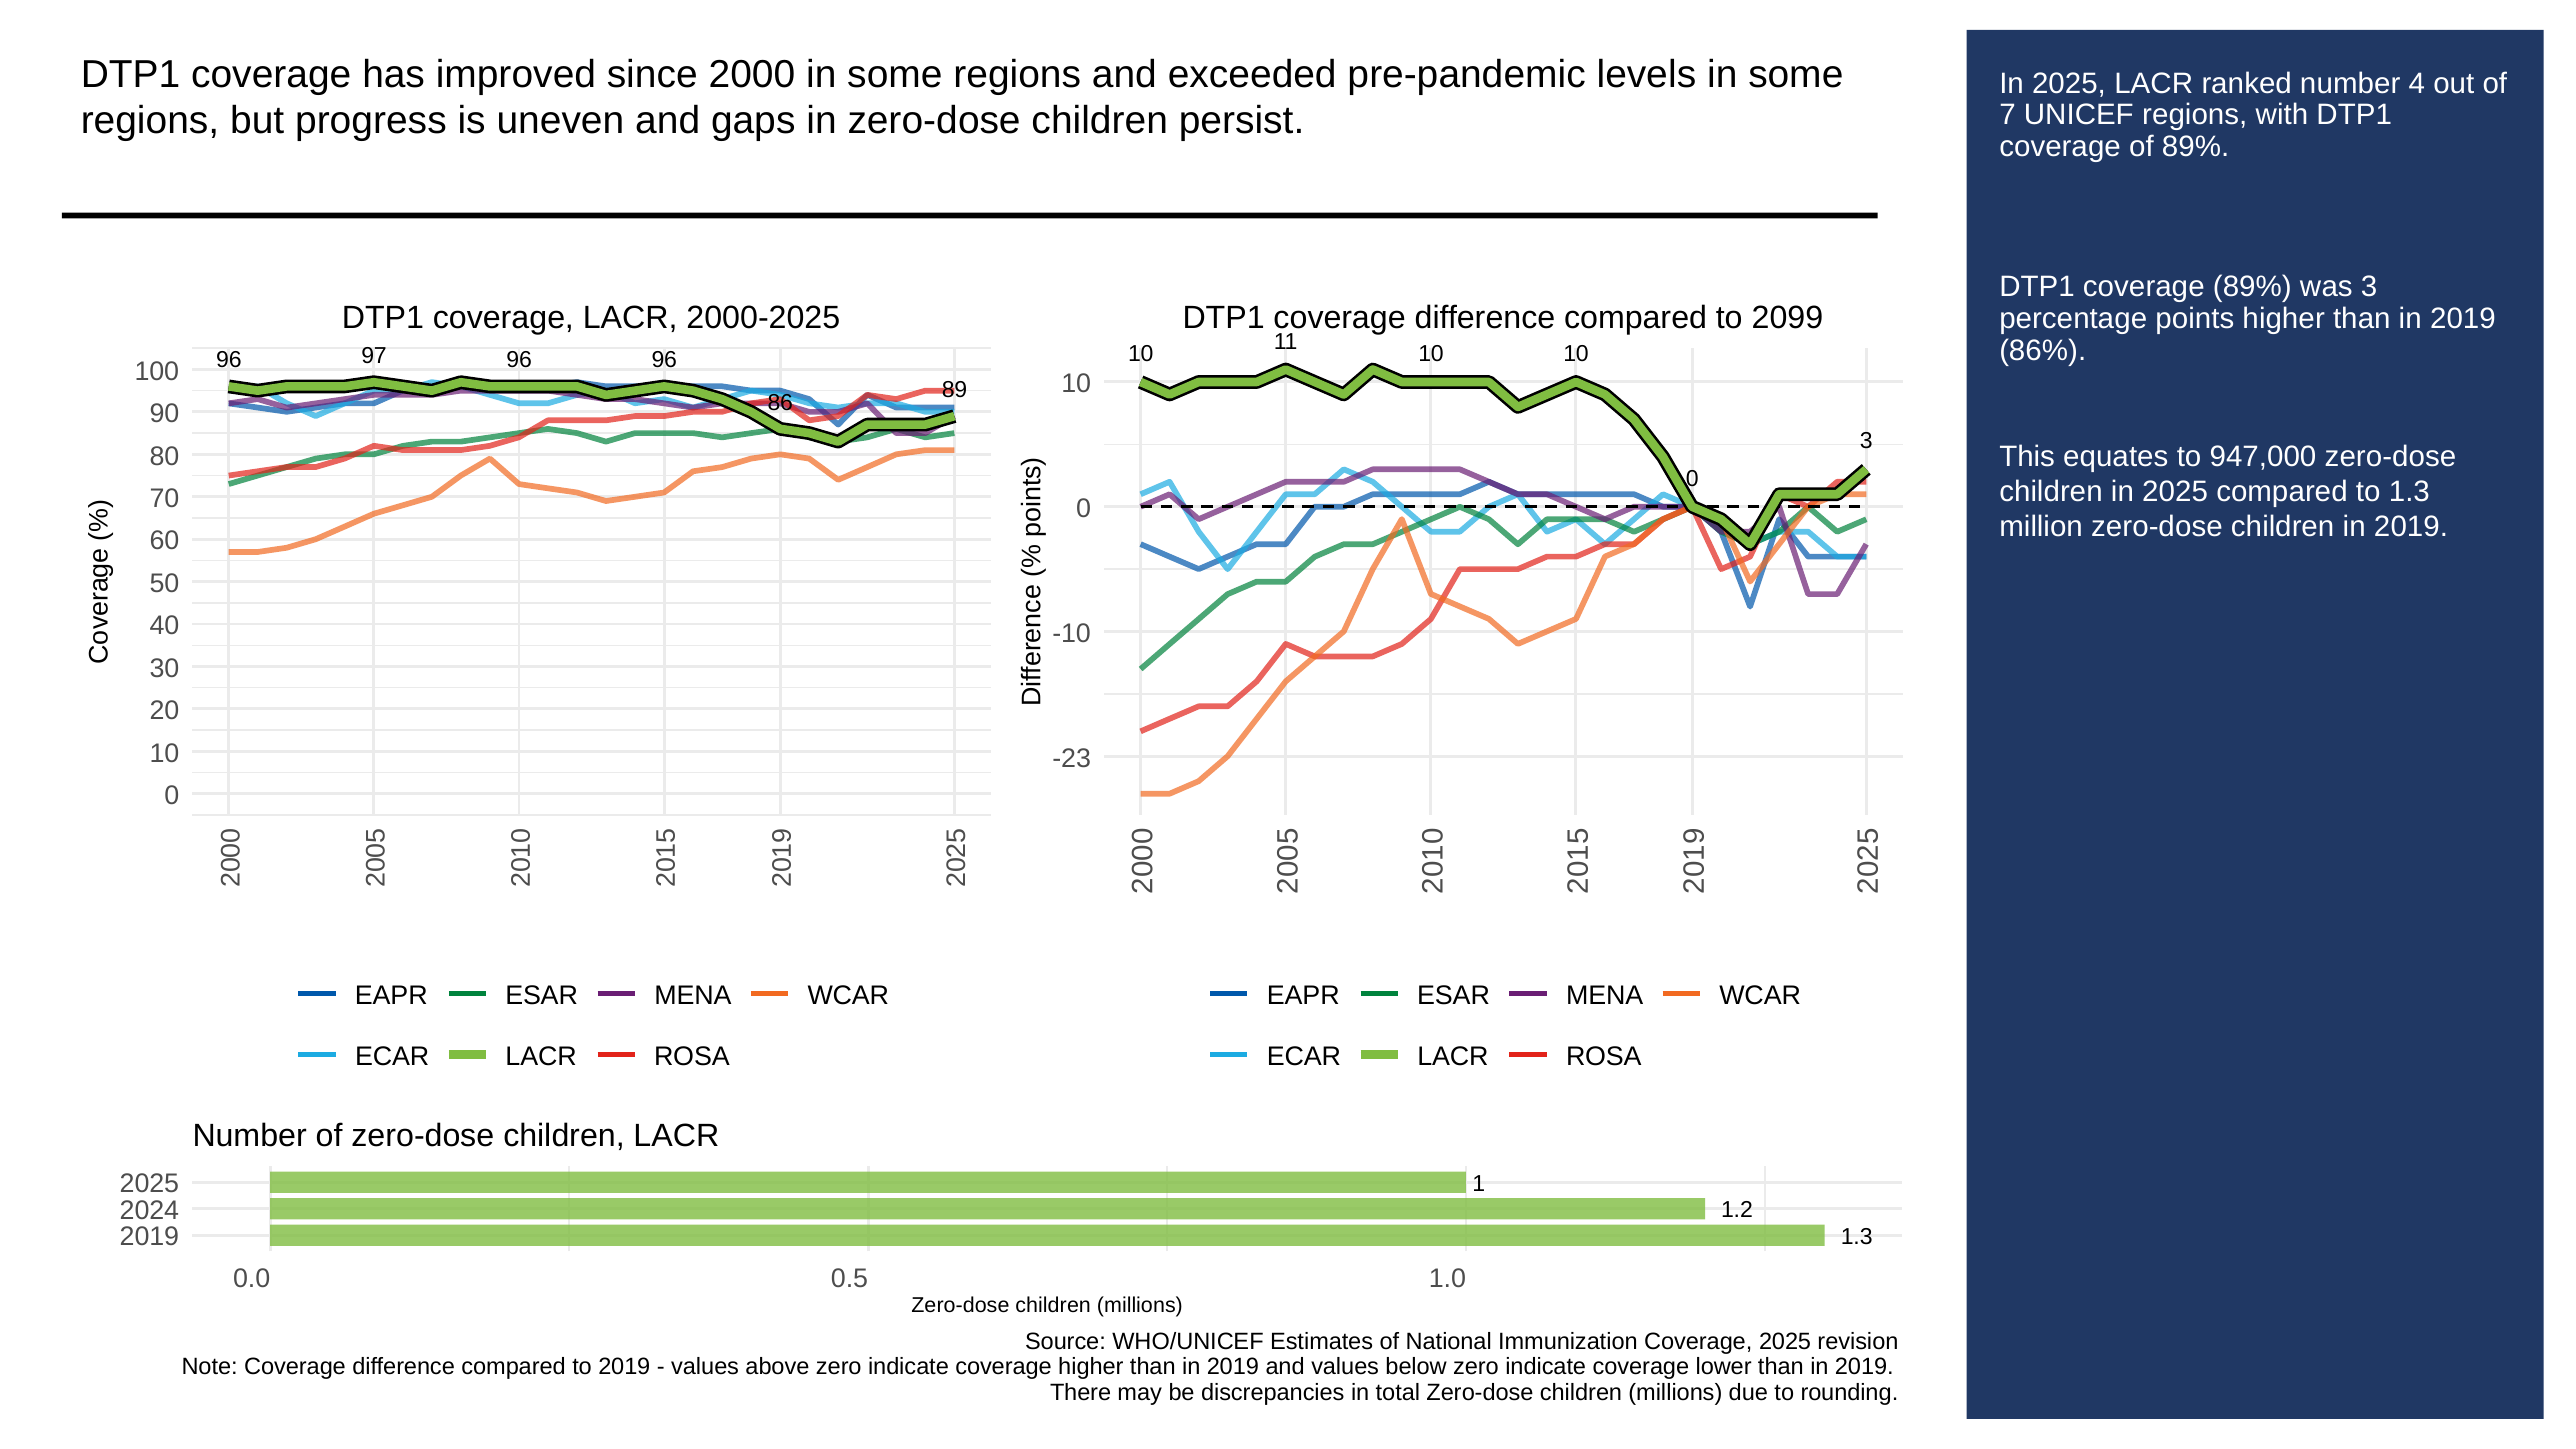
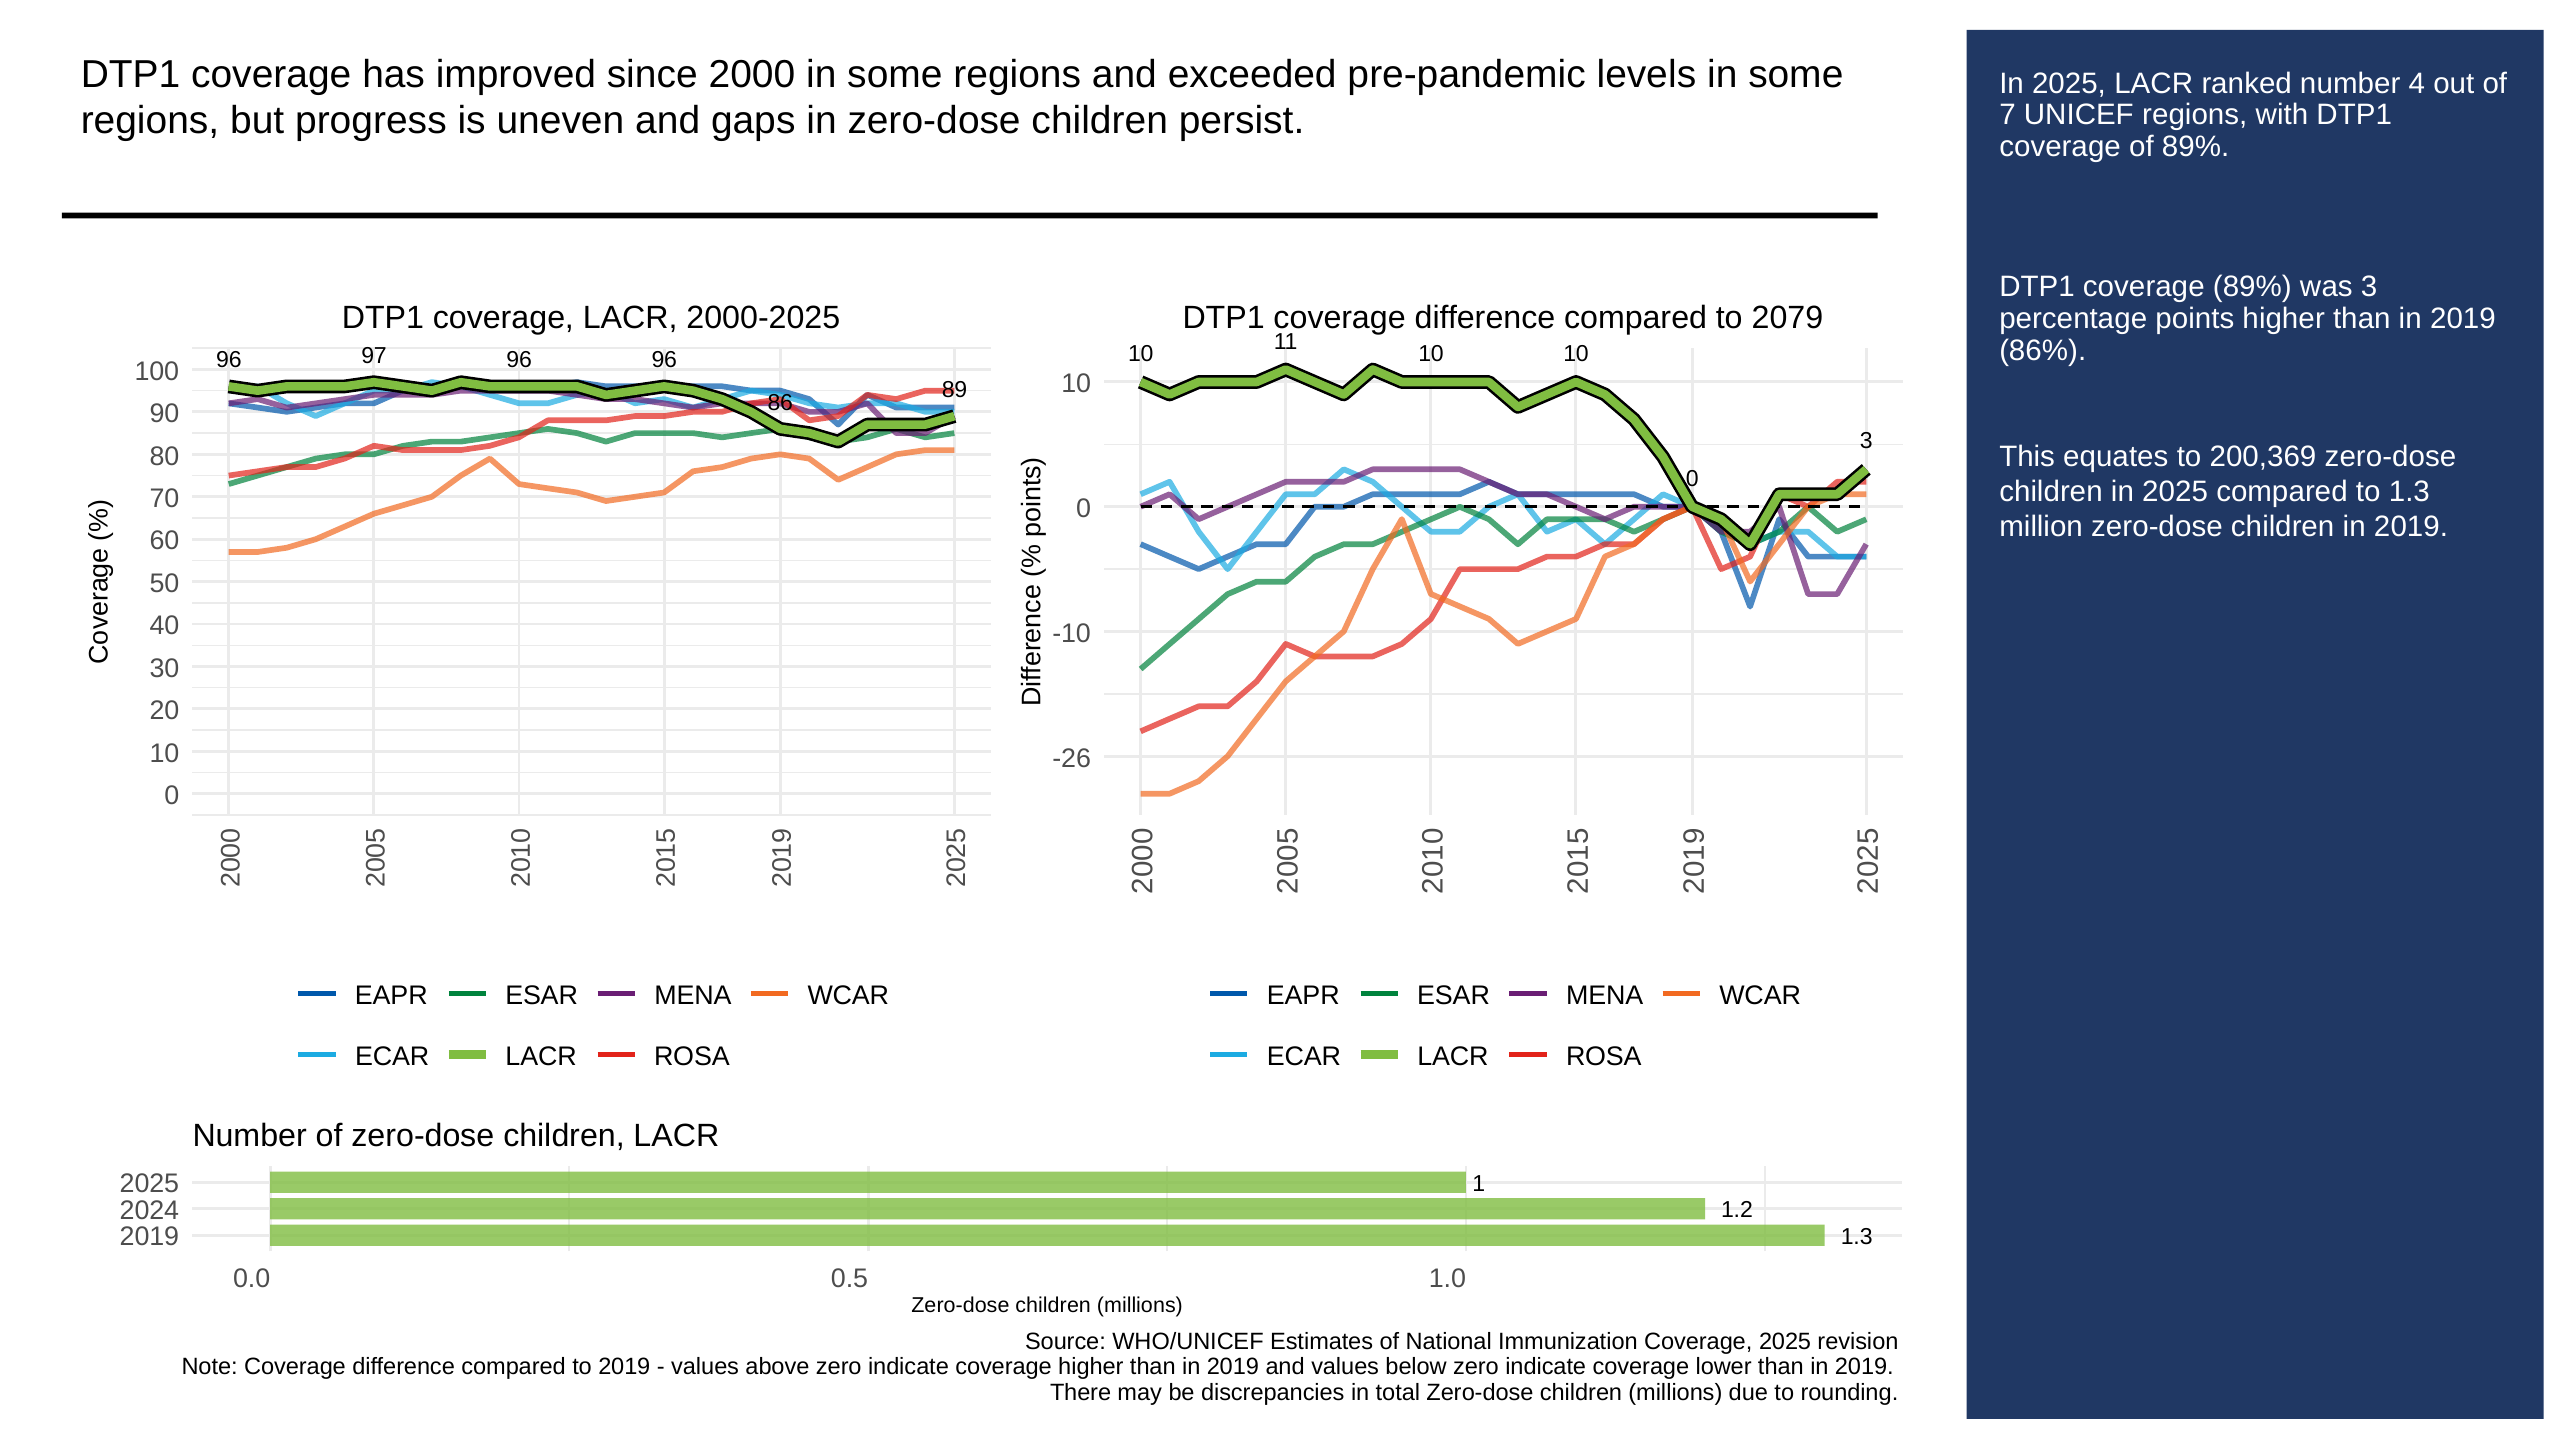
2099: 2099 -> 2079 (1787, 317)
947,000: 947,000 -> 200,369 (2263, 456)
-23: -23 -> -26 (1072, 758)
